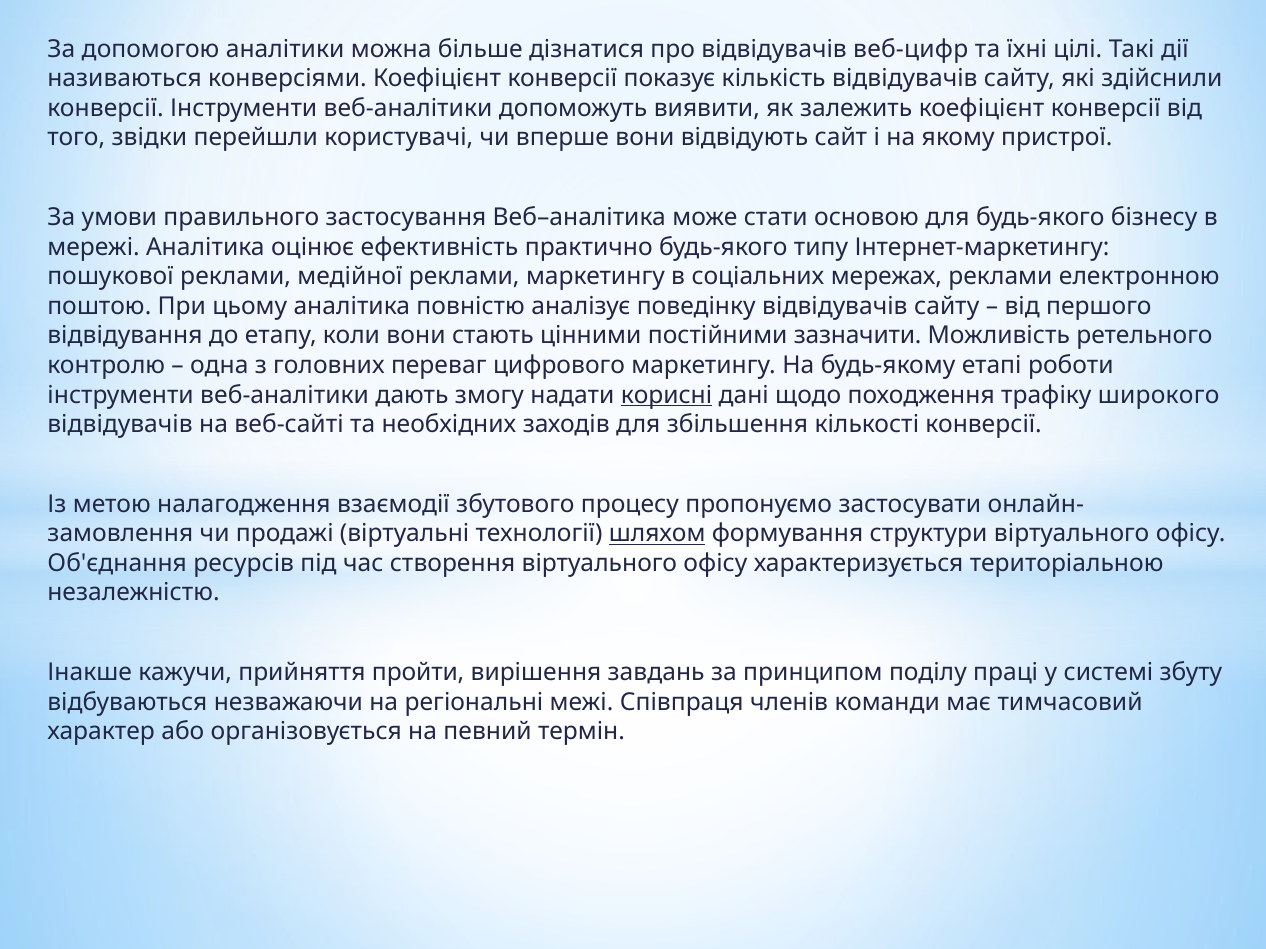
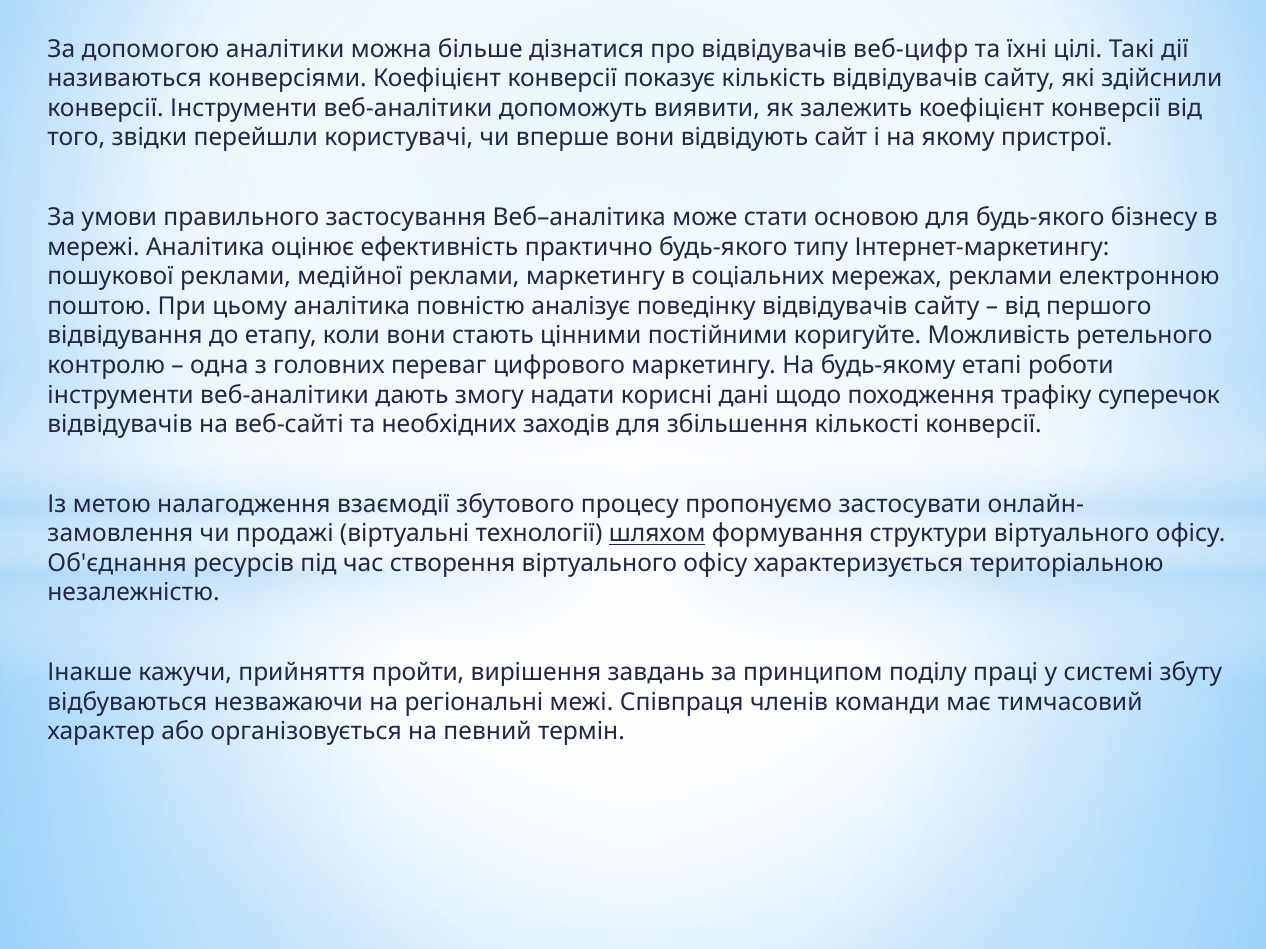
зазначити: зазначити -> коригуйте (858, 336)
корисні underline: present -> none (666, 395)
широкого: широкого -> суперечок (1159, 395)
